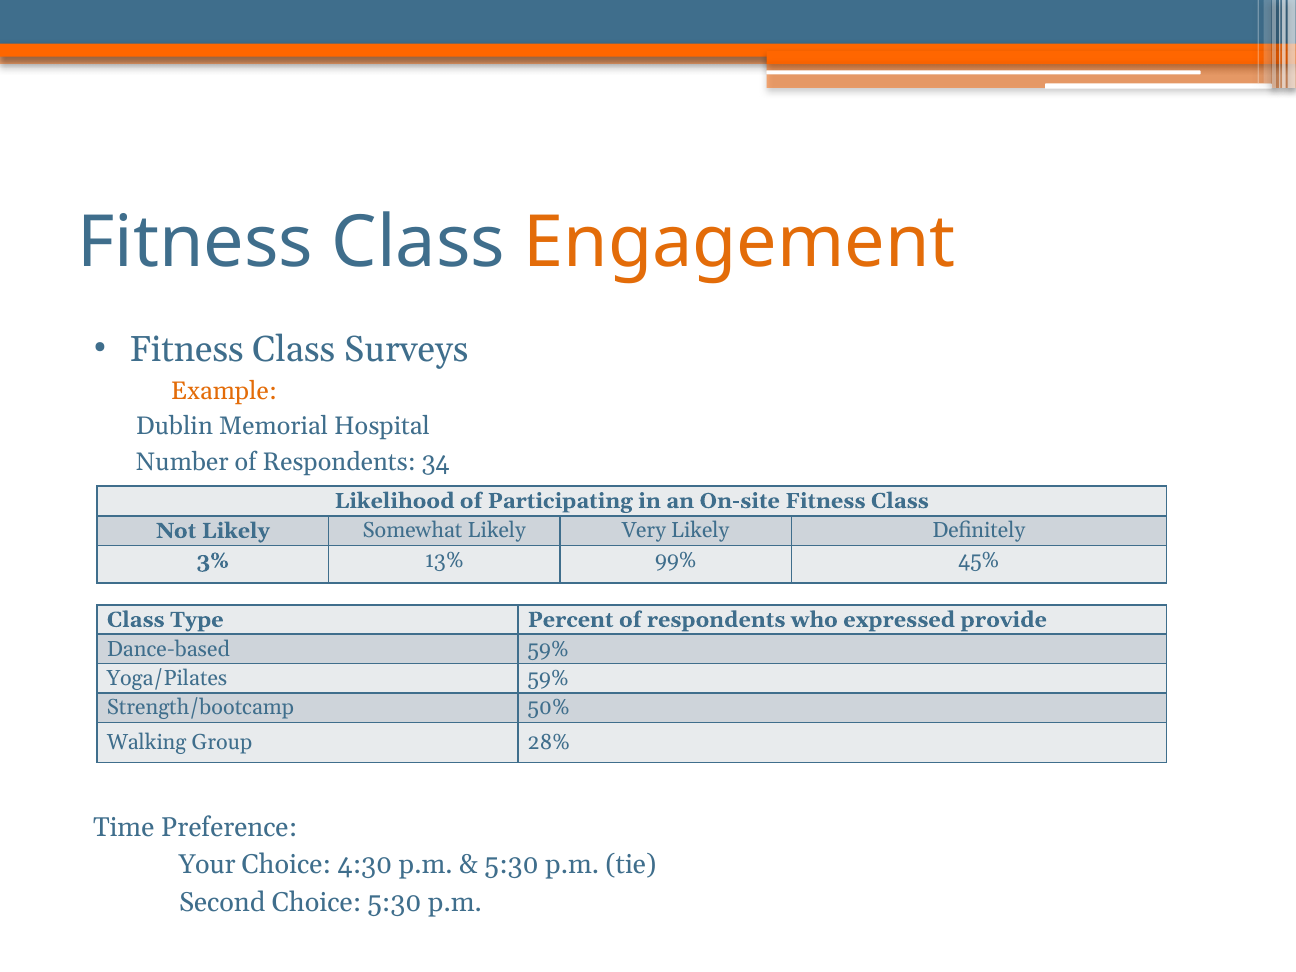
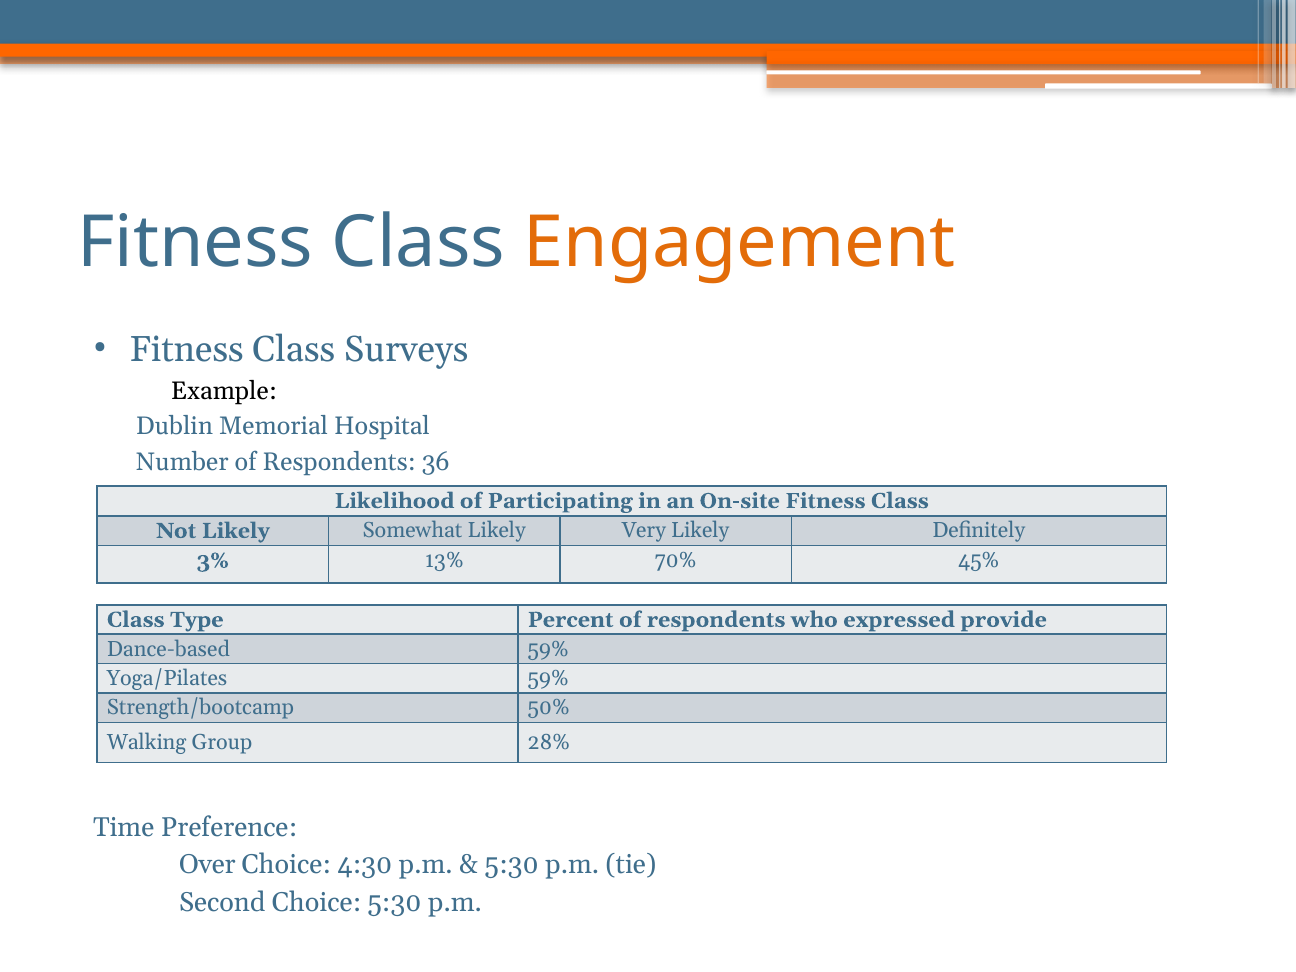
Example colour: orange -> black (224, 391)
34: 34 -> 36 (436, 462)
99%: 99% -> 70% (676, 561)
Your: Your -> Over (207, 865)
